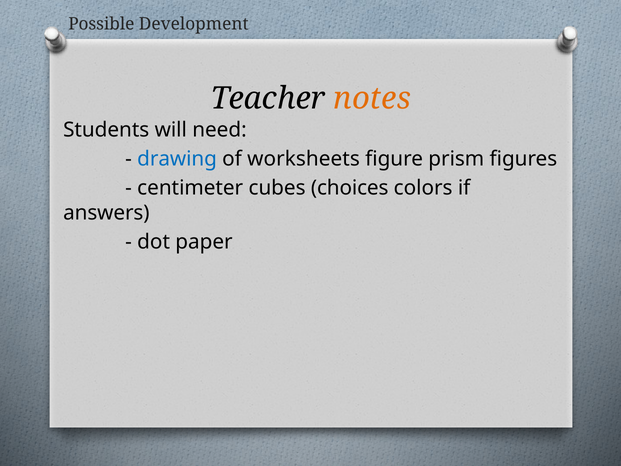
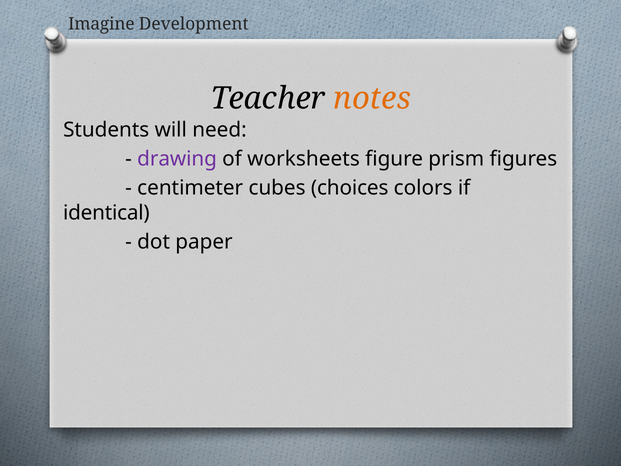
Possible: Possible -> Imagine (101, 24)
drawing colour: blue -> purple (177, 159)
answers: answers -> identical (106, 213)
